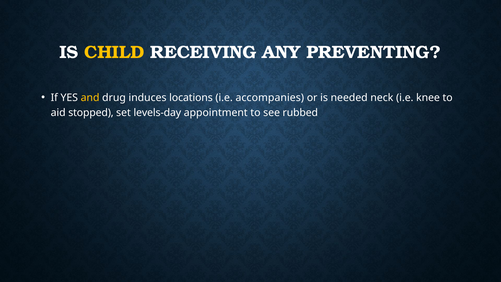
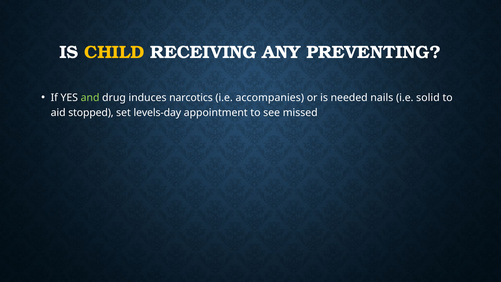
and colour: yellow -> light green (90, 98)
locations: locations -> narcotics (191, 98)
neck: neck -> nails (382, 98)
knee: knee -> solid (428, 98)
rubbed: rubbed -> missed (300, 113)
